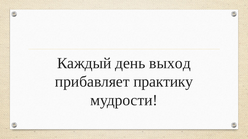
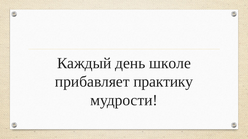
выход: выход -> школе (170, 63)
